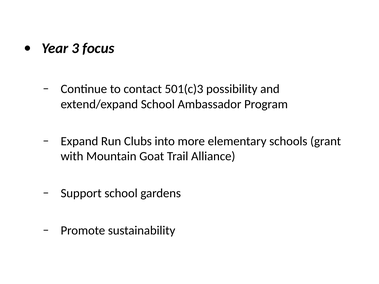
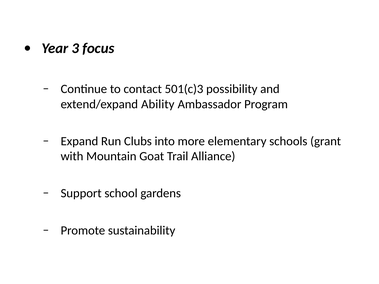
extend/expand School: School -> Ability (158, 104)
